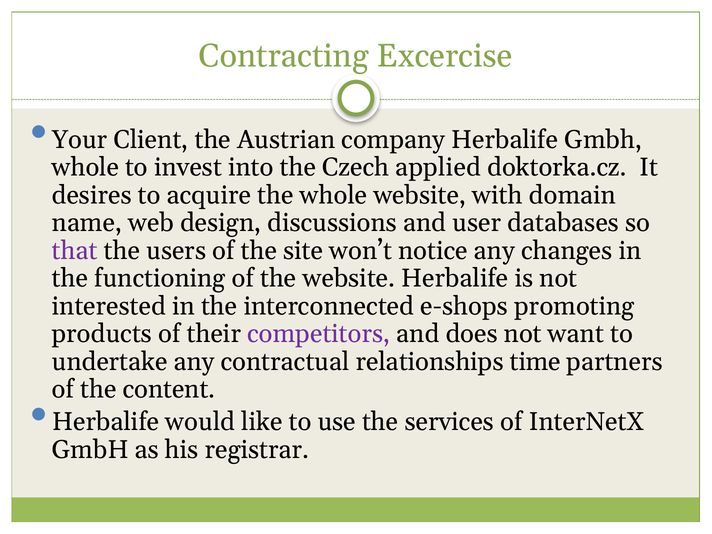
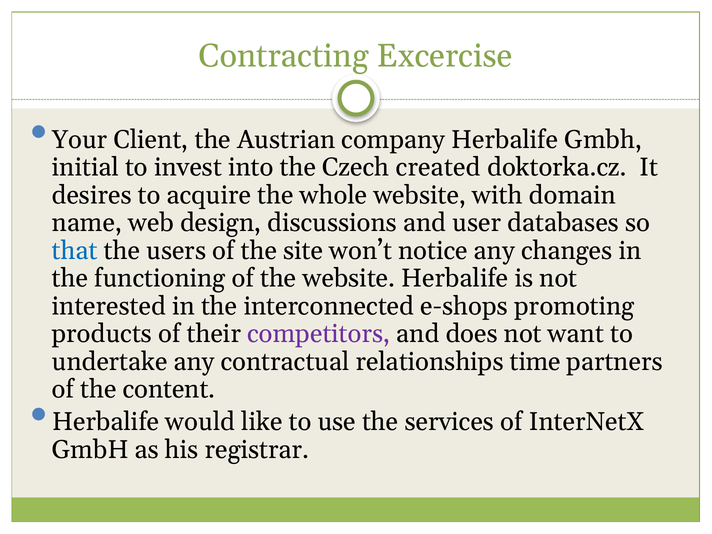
whole: whole -> initial (85, 167)
applied: applied -> created (438, 167)
that colour: purple -> blue (75, 251)
